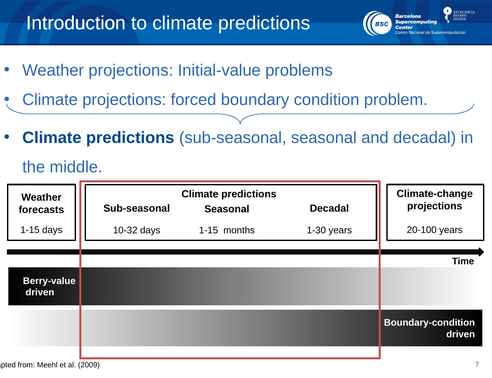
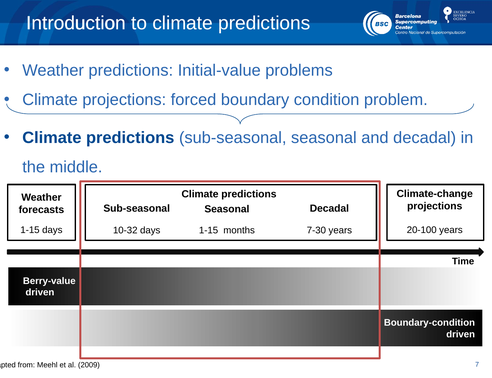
Weather projections: projections -> predictions (131, 70)
1-30: 1-30 -> 7-30 (316, 230)
